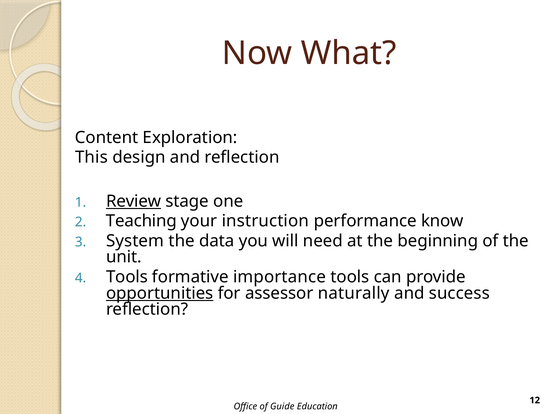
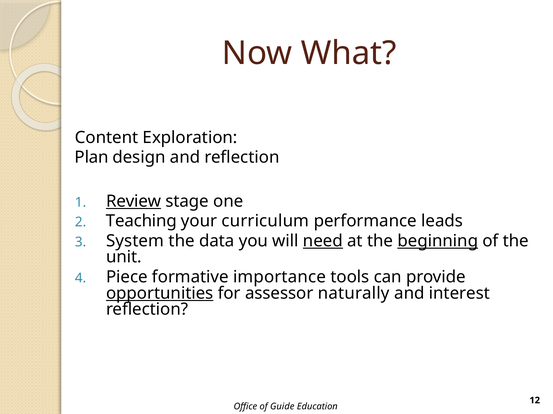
This: This -> Plan (92, 158)
instruction: instruction -> curriculum (265, 221)
know: know -> leads (442, 221)
need underline: none -> present (323, 241)
beginning underline: none -> present (438, 241)
Tools: Tools -> Piece (127, 277)
success: success -> interest (459, 294)
